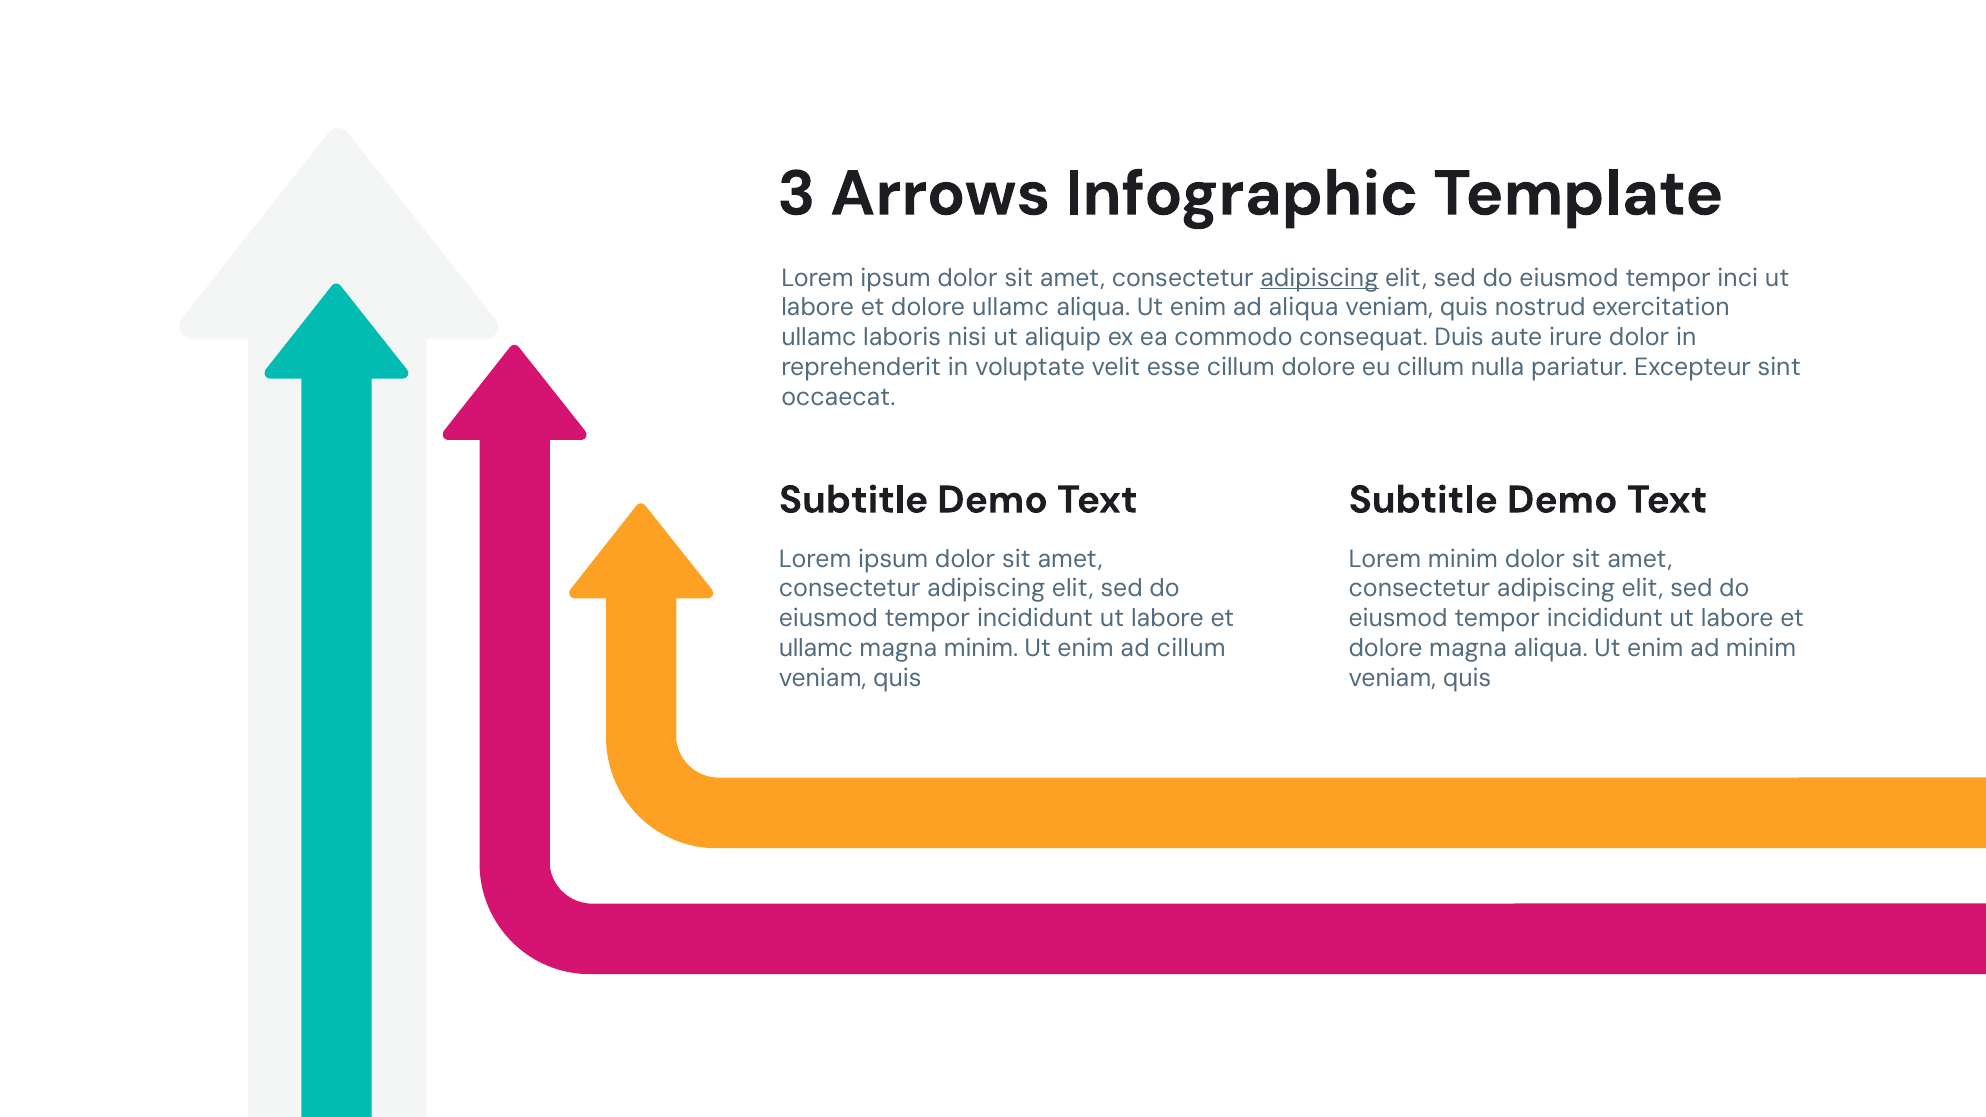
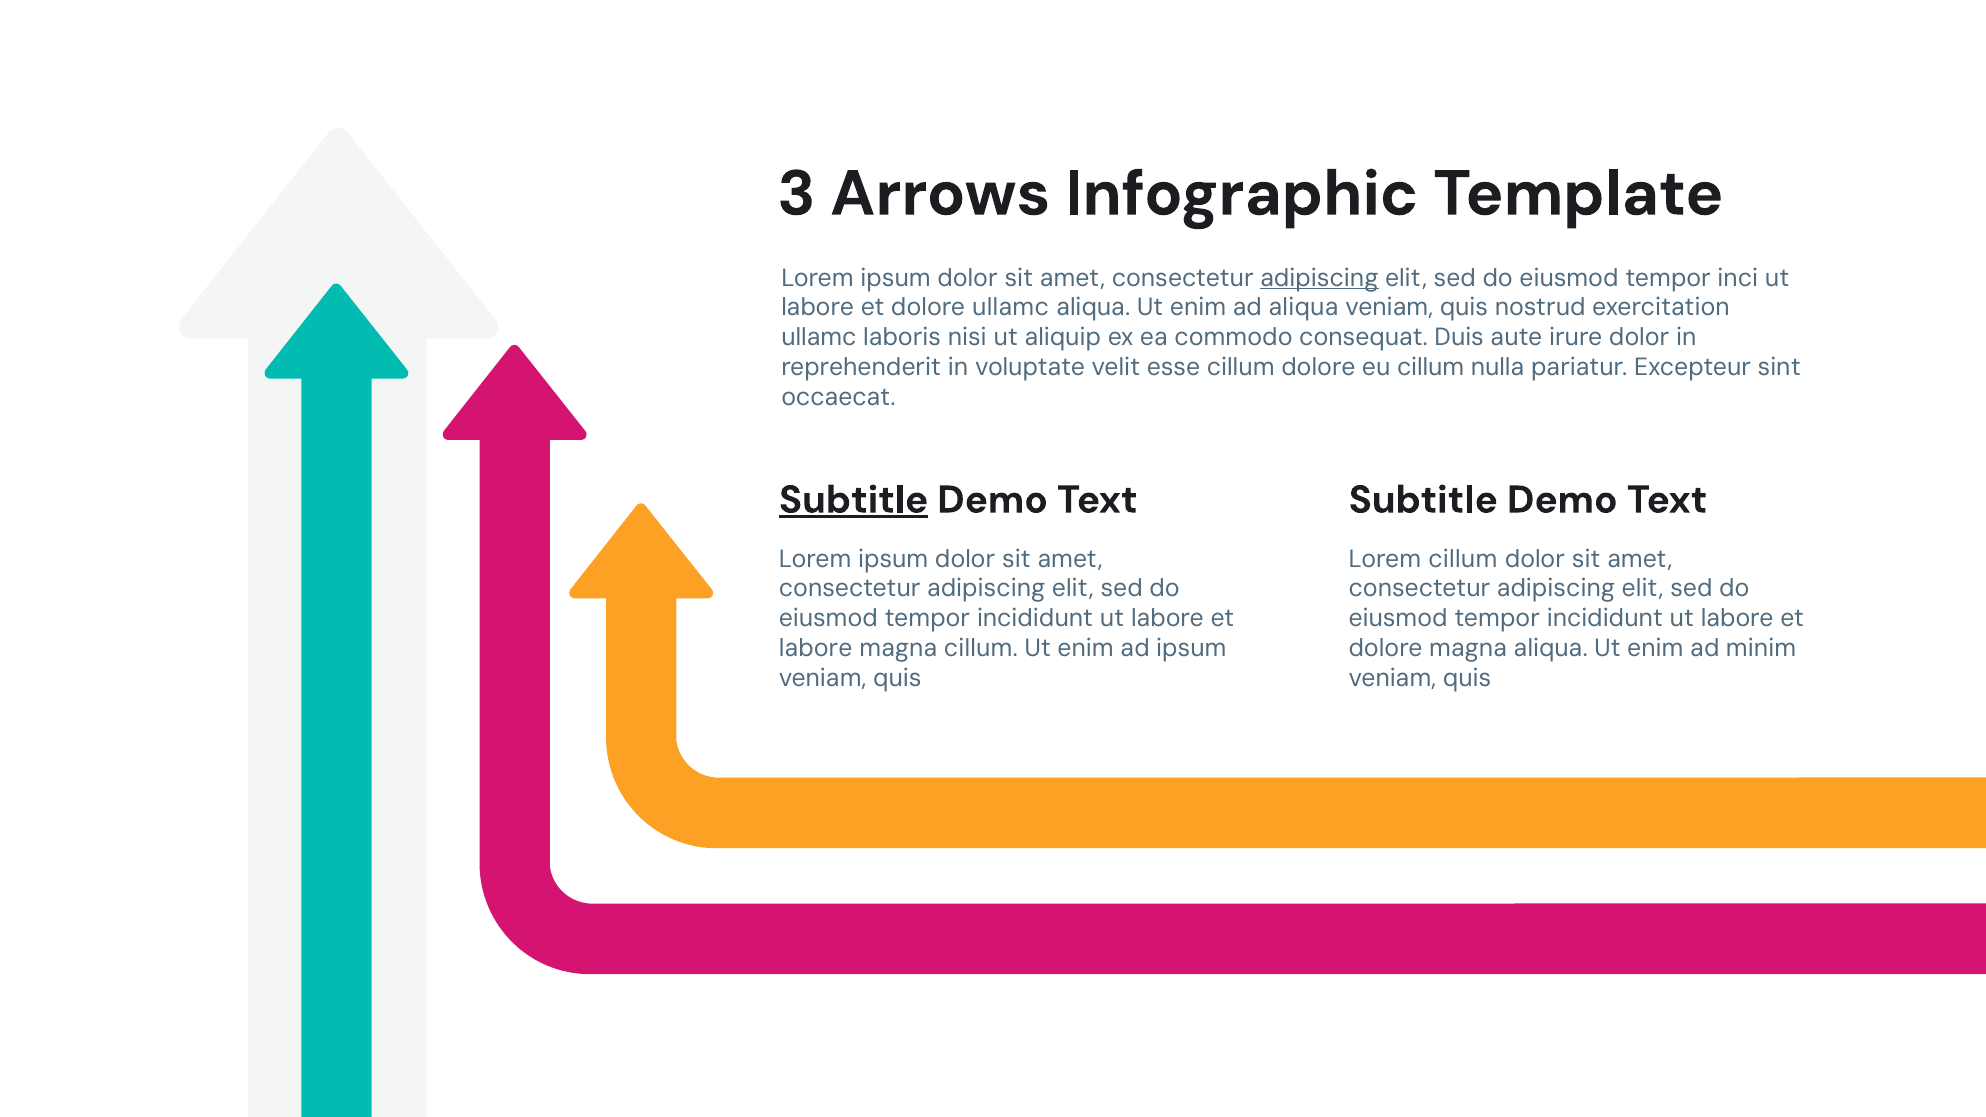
Subtitle underline: none -> present (854, 500)
Lorem minim: minim -> cillum (1463, 559)
ullamc: ullamc -> labore (816, 649)
magna minim: minim -> cillum (981, 649)
ad cillum: cillum -> ipsum (1191, 649)
